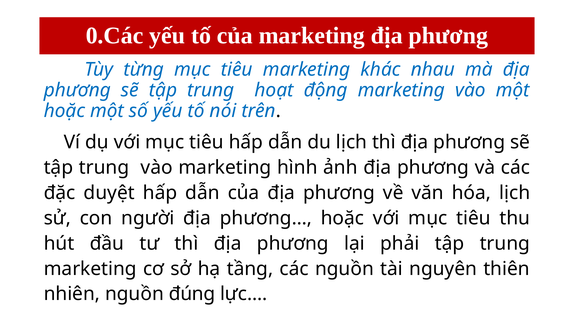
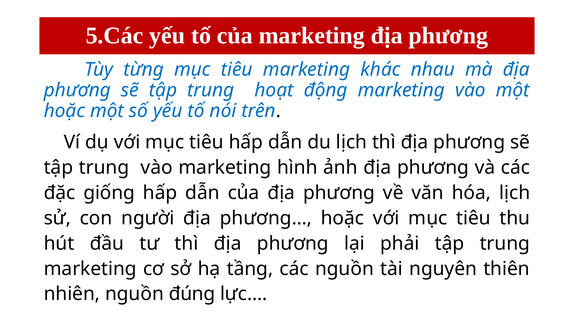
0.Các: 0.Các -> 5.Các (115, 36)
duyệt: duyệt -> giống (109, 193)
